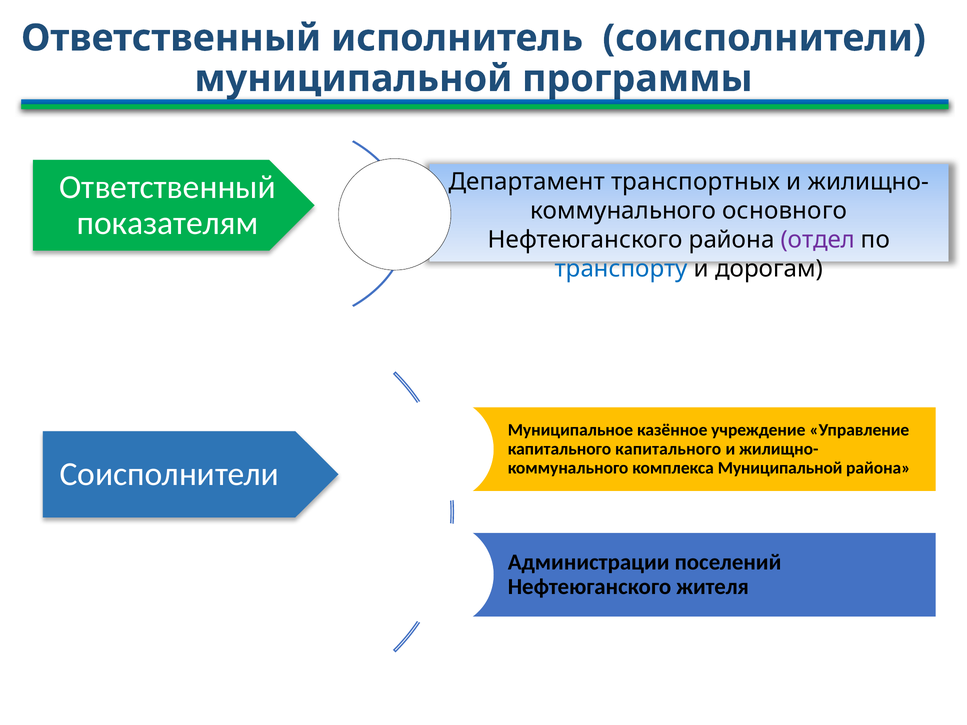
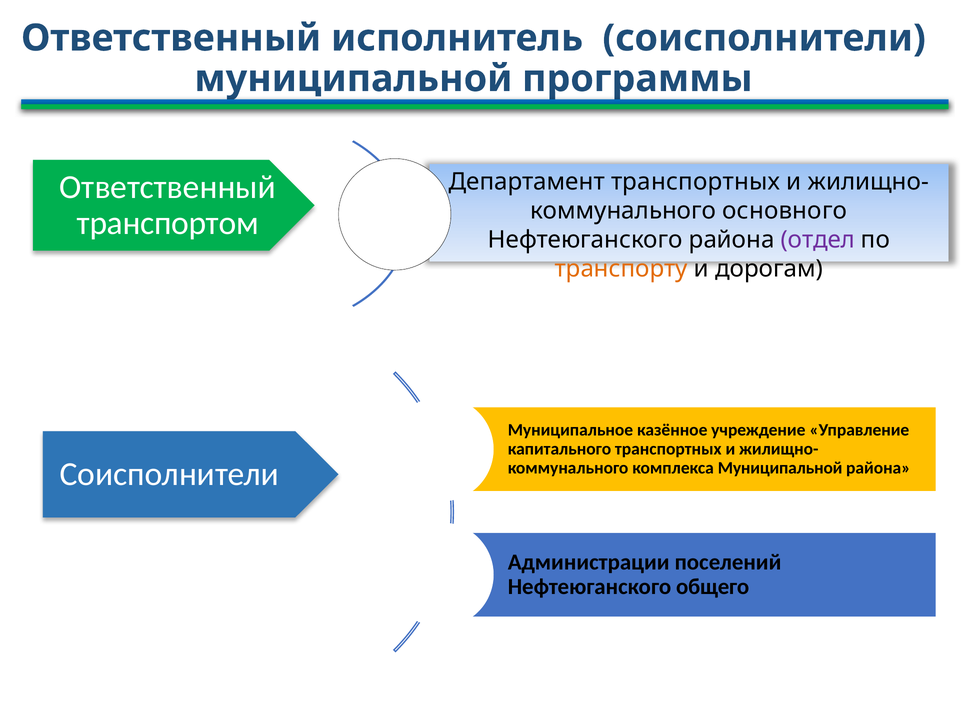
показателям: показателям -> транспортом (168, 223)
транспорту colour: blue -> orange (621, 269)
капитального: капитального -> транспортных (668, 449)
жителя: жителя -> общего (713, 587)
